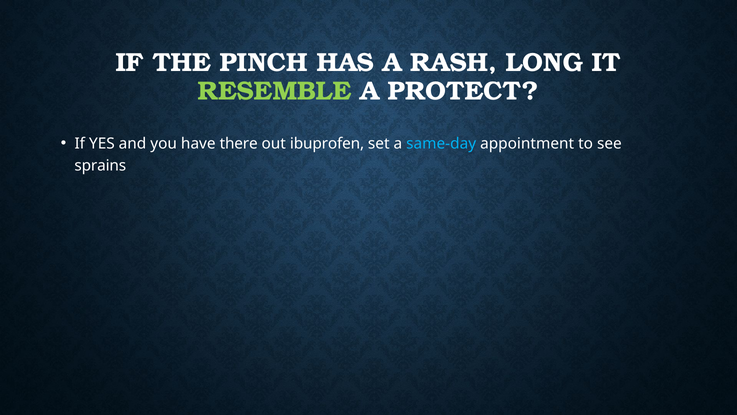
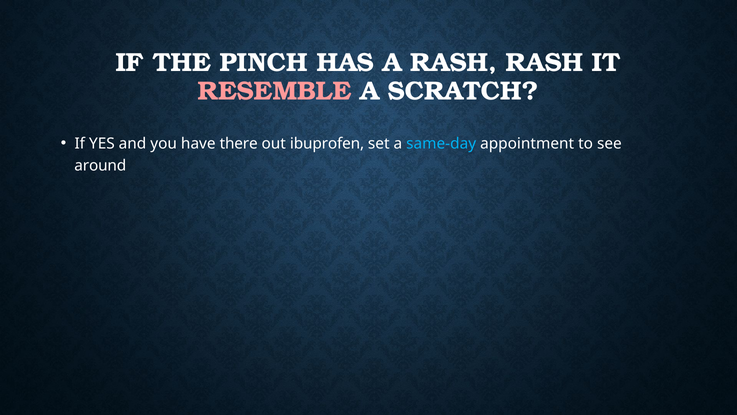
RASH LONG: LONG -> RASH (544, 63)
RESEMBLE colour: light green -> pink (275, 91)
PROTECT: PROTECT -> SCRATCH (463, 91)
sprains: sprains -> around (100, 166)
